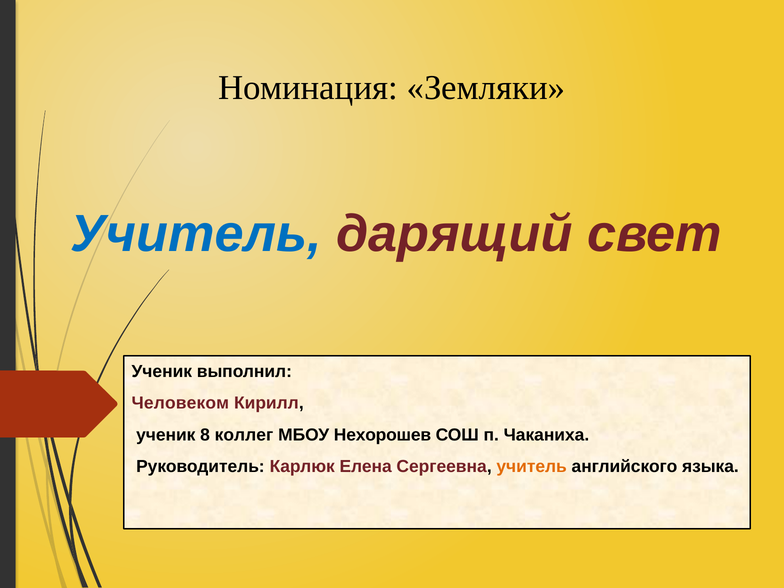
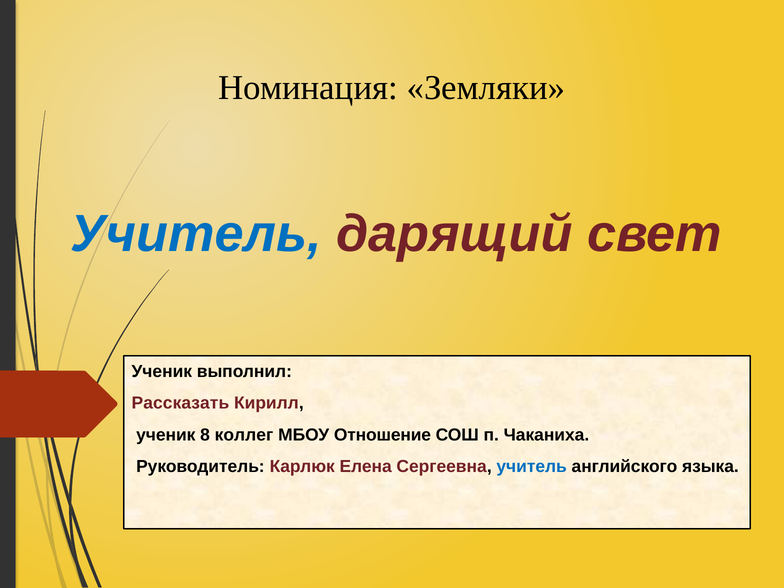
Человеком: Человеком -> Рассказать (180, 403)
Нехорошев: Нехорошев -> Отношение (382, 435)
учитель colour: orange -> blue (532, 467)
